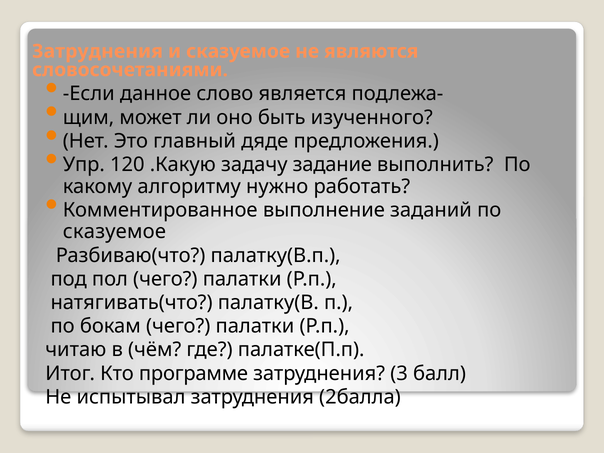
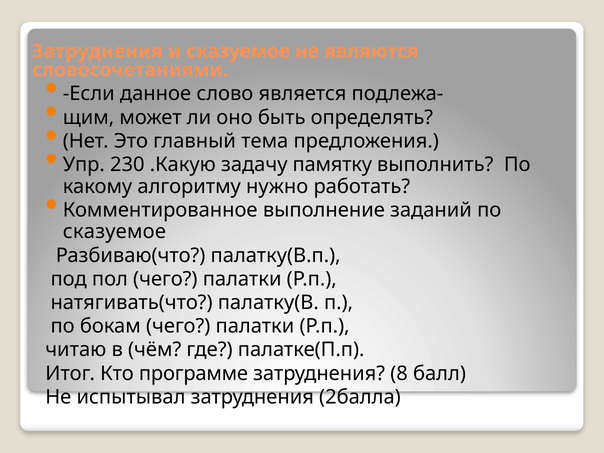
изученного: изученного -> определять (372, 117)
дяде: дяде -> тема (265, 141)
120: 120 -> 230 (127, 165)
задание: задание -> памятку (332, 165)
3: 3 -> 8 (399, 373)
